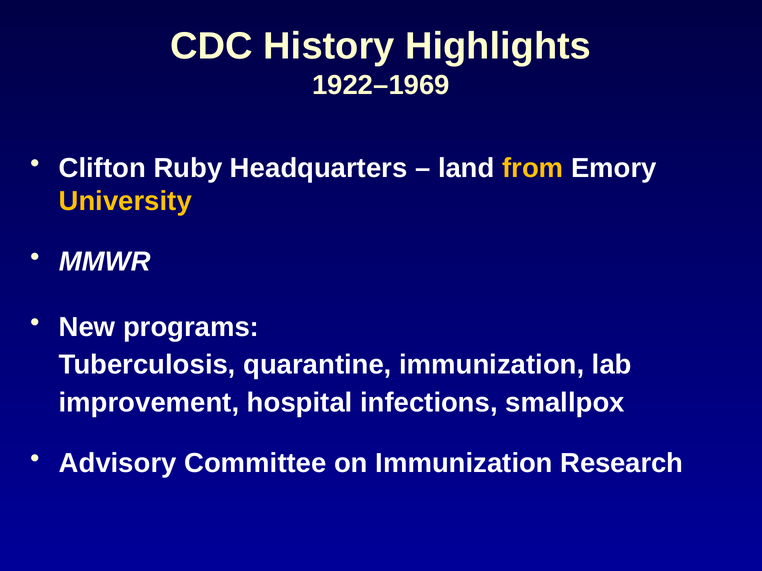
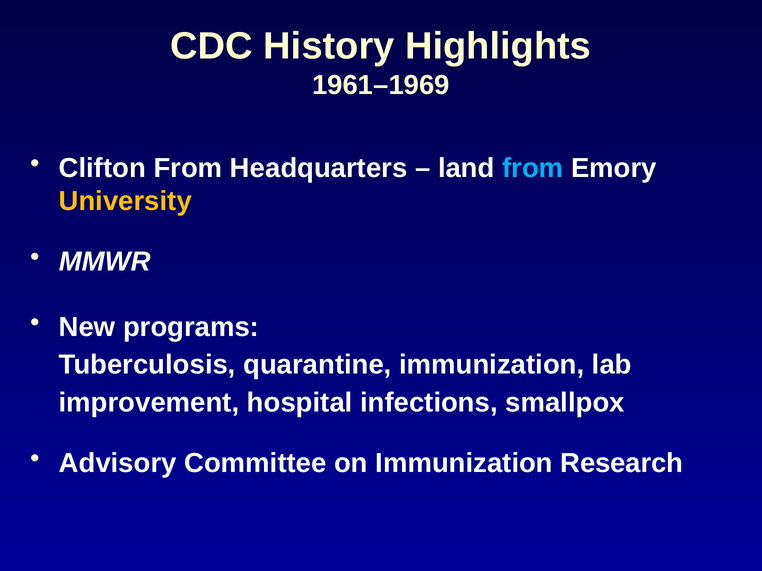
1922–1969: 1922–1969 -> 1961–1969 (381, 85)
Clifton Ruby: Ruby -> From (188, 168)
from colour: yellow -> light blue (533, 168)
